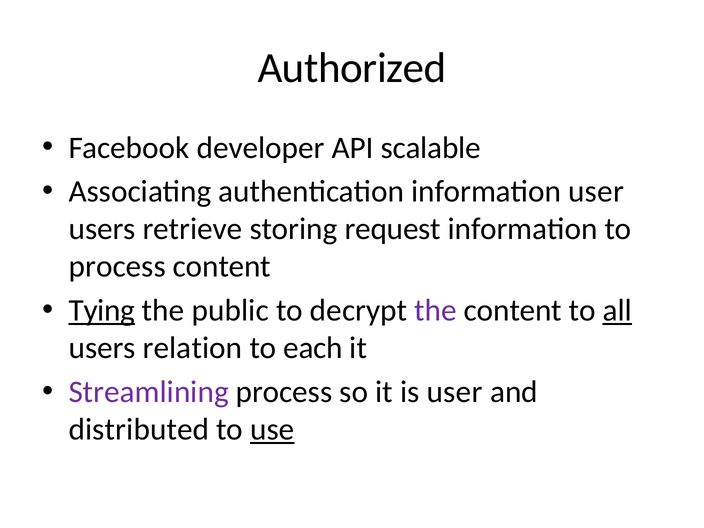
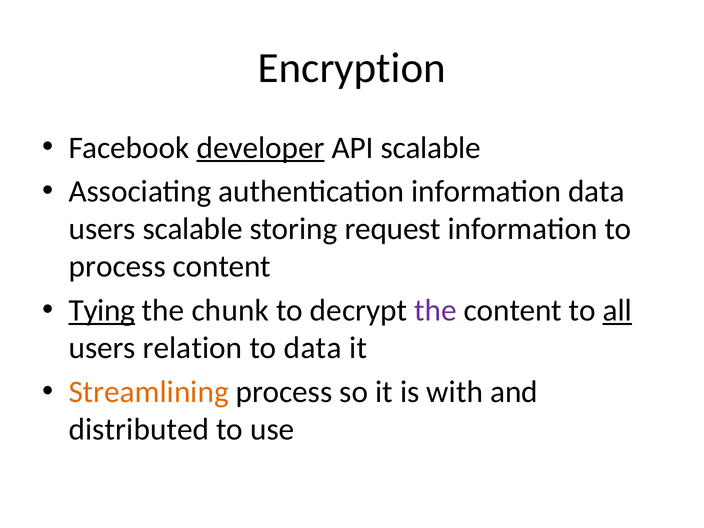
Authorized: Authorized -> Encryption (352, 68)
developer underline: none -> present (261, 148)
information user: user -> data (596, 192)
users retrieve: retrieve -> scalable (193, 229)
public: public -> chunk (230, 310)
to each: each -> data (313, 348)
Streamlining colour: purple -> orange (149, 392)
is user: user -> with (455, 392)
use underline: present -> none (272, 429)
